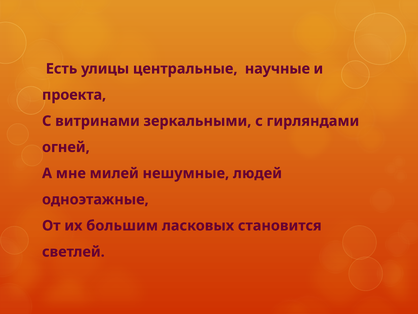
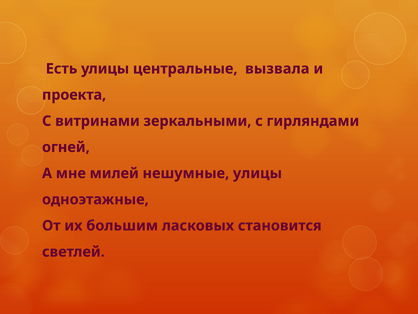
научные: научные -> вызвала (277, 69)
нешумные людей: людей -> улицы (257, 173)
